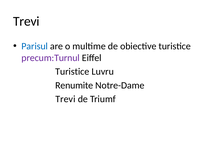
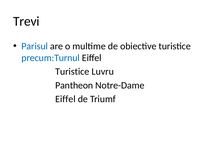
precum:Turnul colour: purple -> blue (51, 58)
Renumite: Renumite -> Pantheon (74, 85)
Trevi: Trevi -> Eiffel (65, 99)
